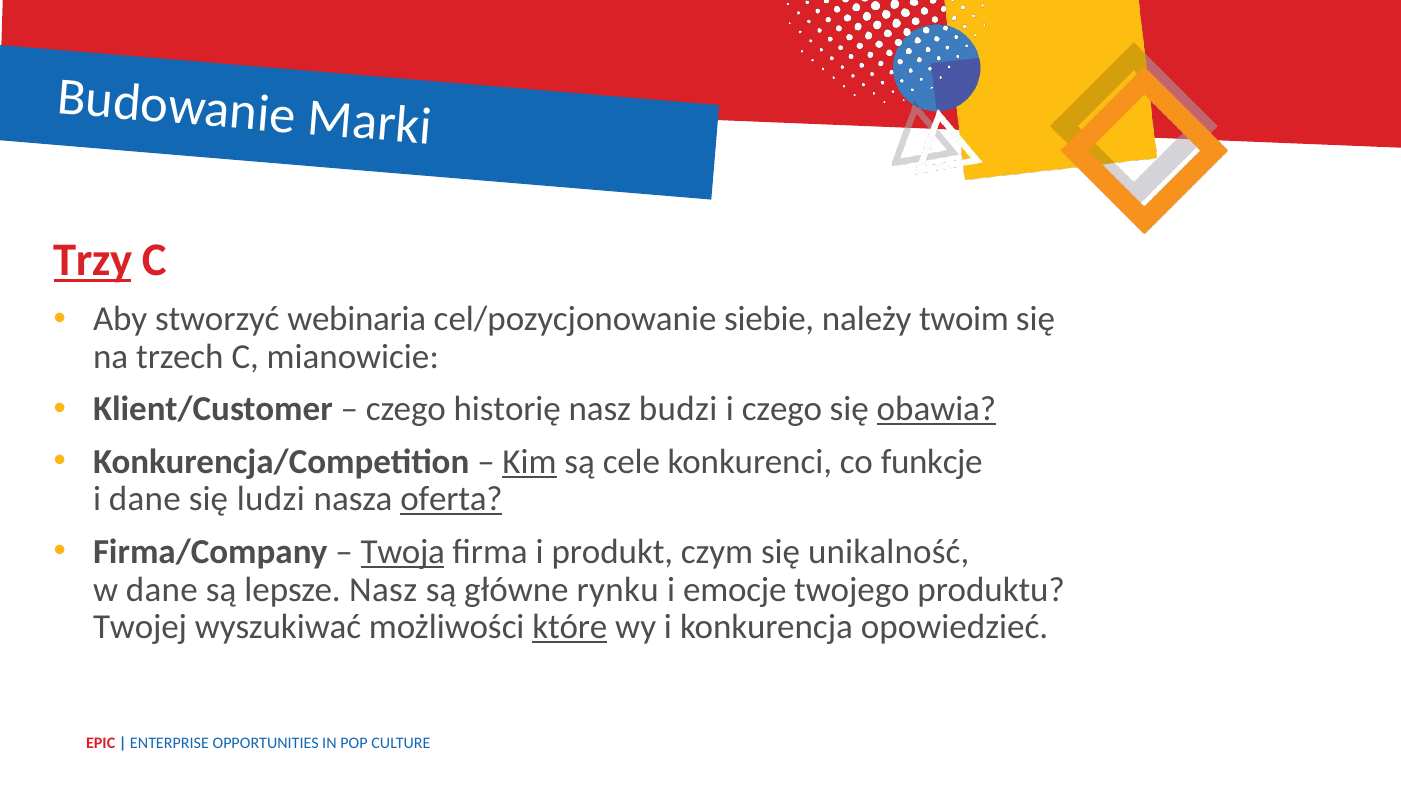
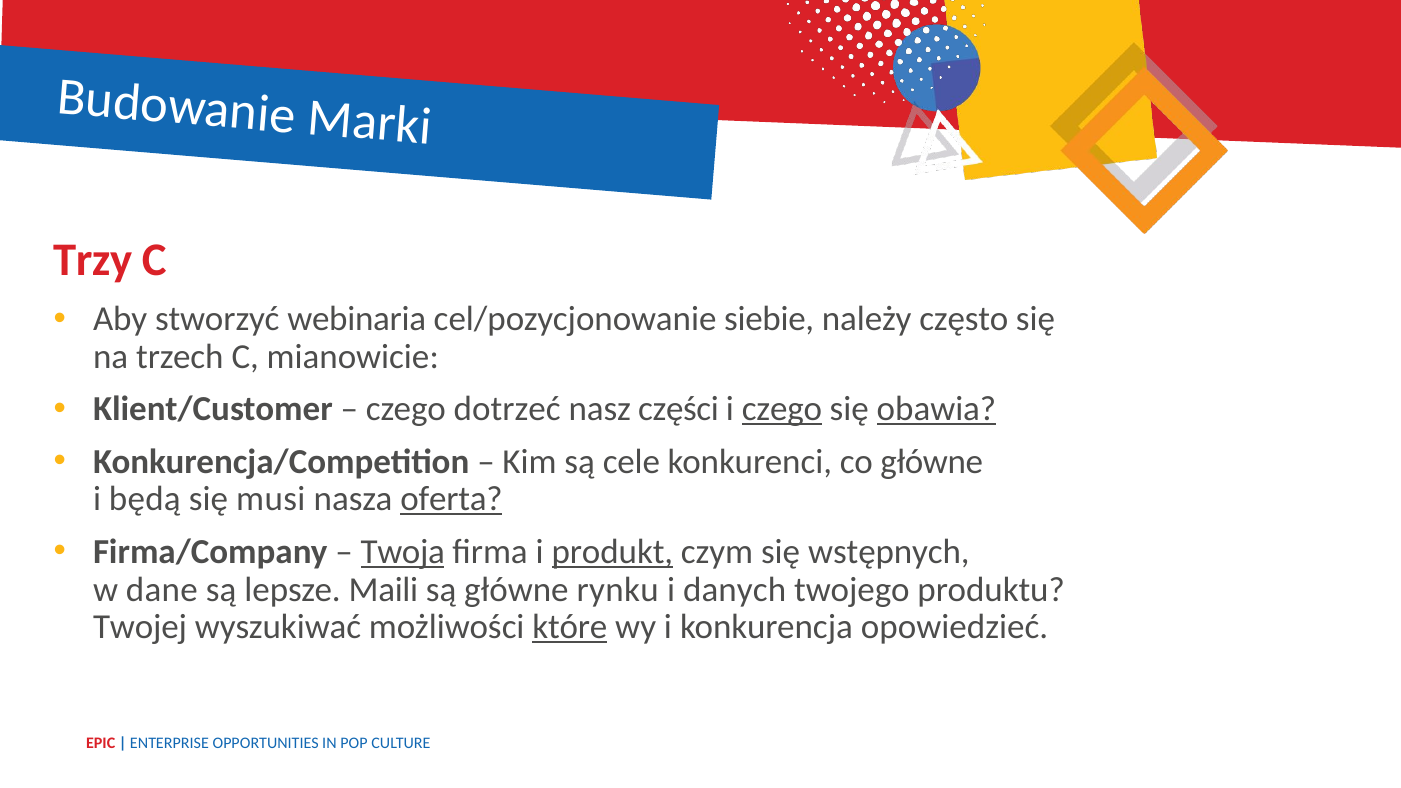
Trzy underline: present -> none (93, 260)
twoim: twoim -> często (964, 319)
historię: historię -> dotrzeć (507, 409)
budzi: budzi -> części (679, 409)
czego underline: none -> present (782, 409)
Kim underline: present -> none (530, 462)
co funkcje: funkcje -> główne (932, 462)
i dane: dane -> będą (145, 499)
ludzi: ludzi -> musi (271, 499)
produkt underline: none -> present (612, 552)
unikalność: unikalność -> wstępnych (889, 552)
lepsze Nasz: Nasz -> Maili (383, 590)
emocje: emocje -> danych (735, 590)
